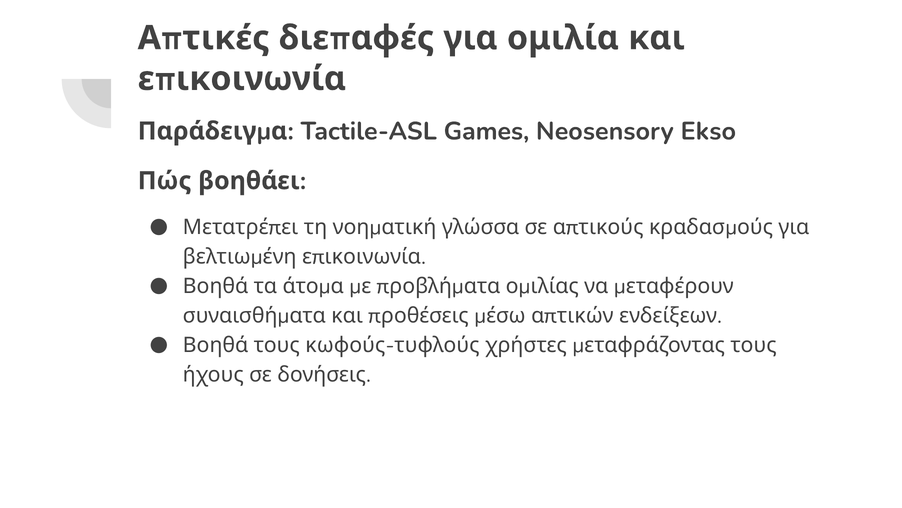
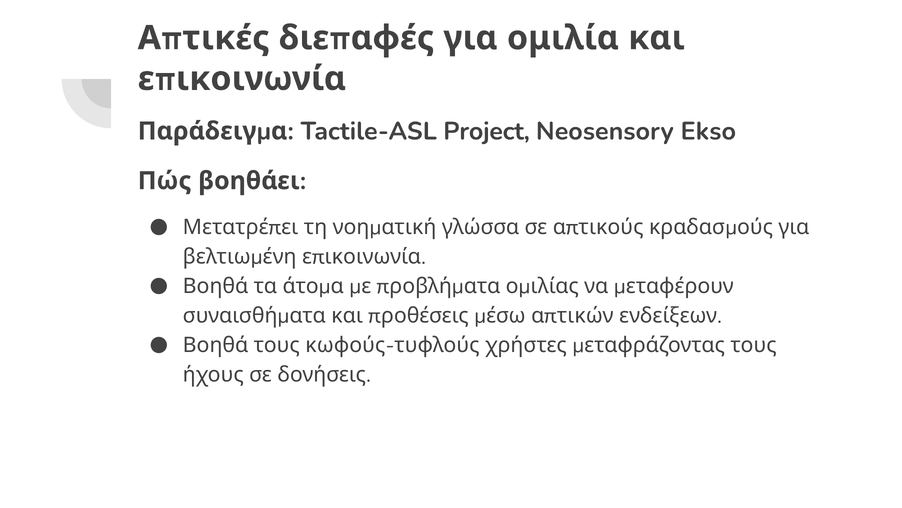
Games: Games -> Project (487, 131)
